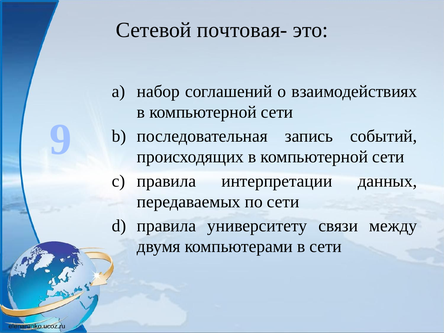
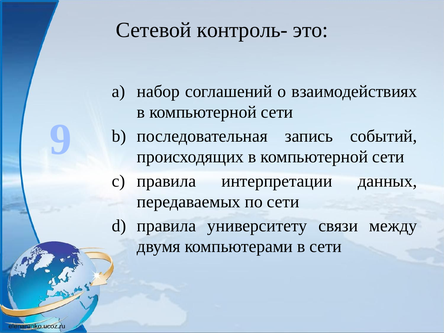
почтовая-: почтовая- -> контроль- (242, 30)
